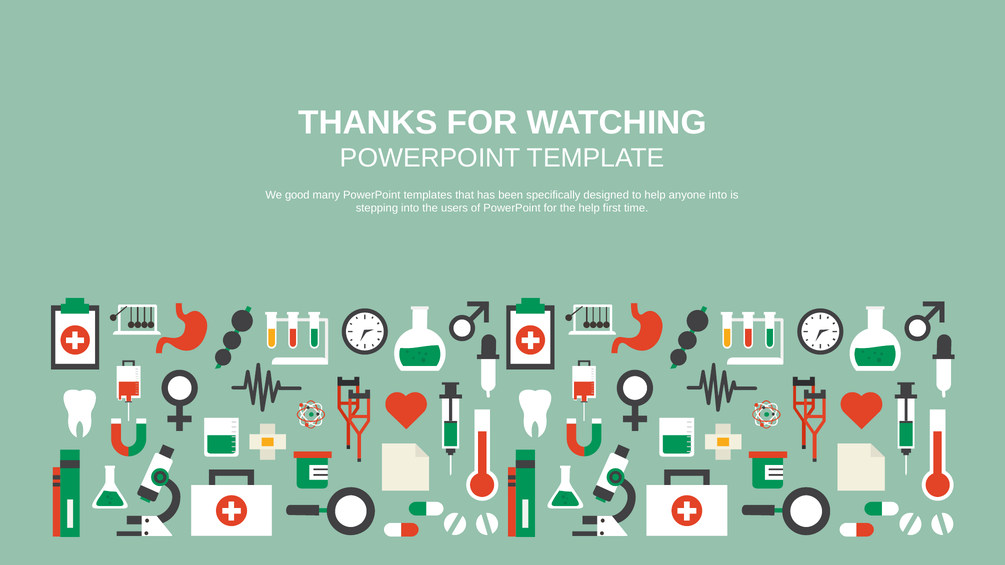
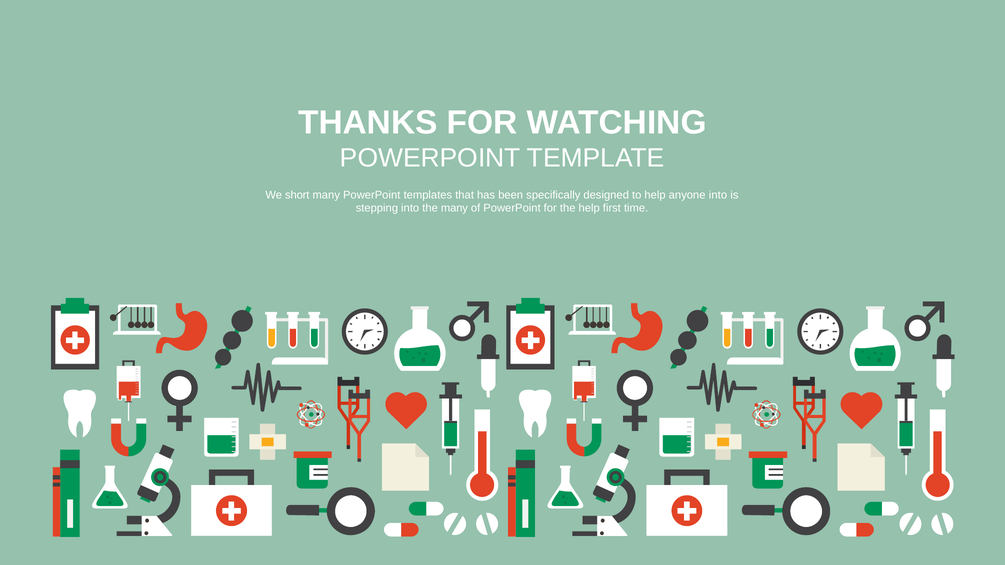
good: good -> short (297, 195)
the users: users -> many (454, 208)
